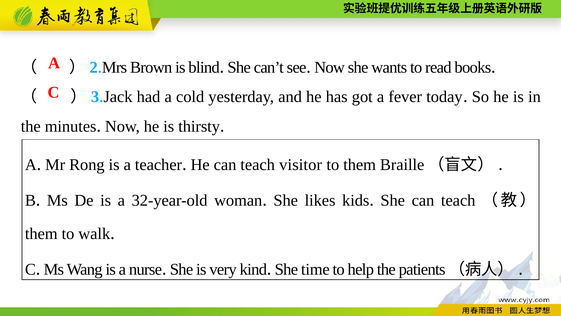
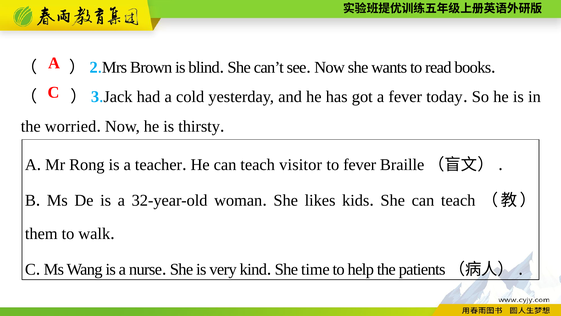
minutes: minutes -> worried (71, 126)
to them: them -> fever (360, 165)
